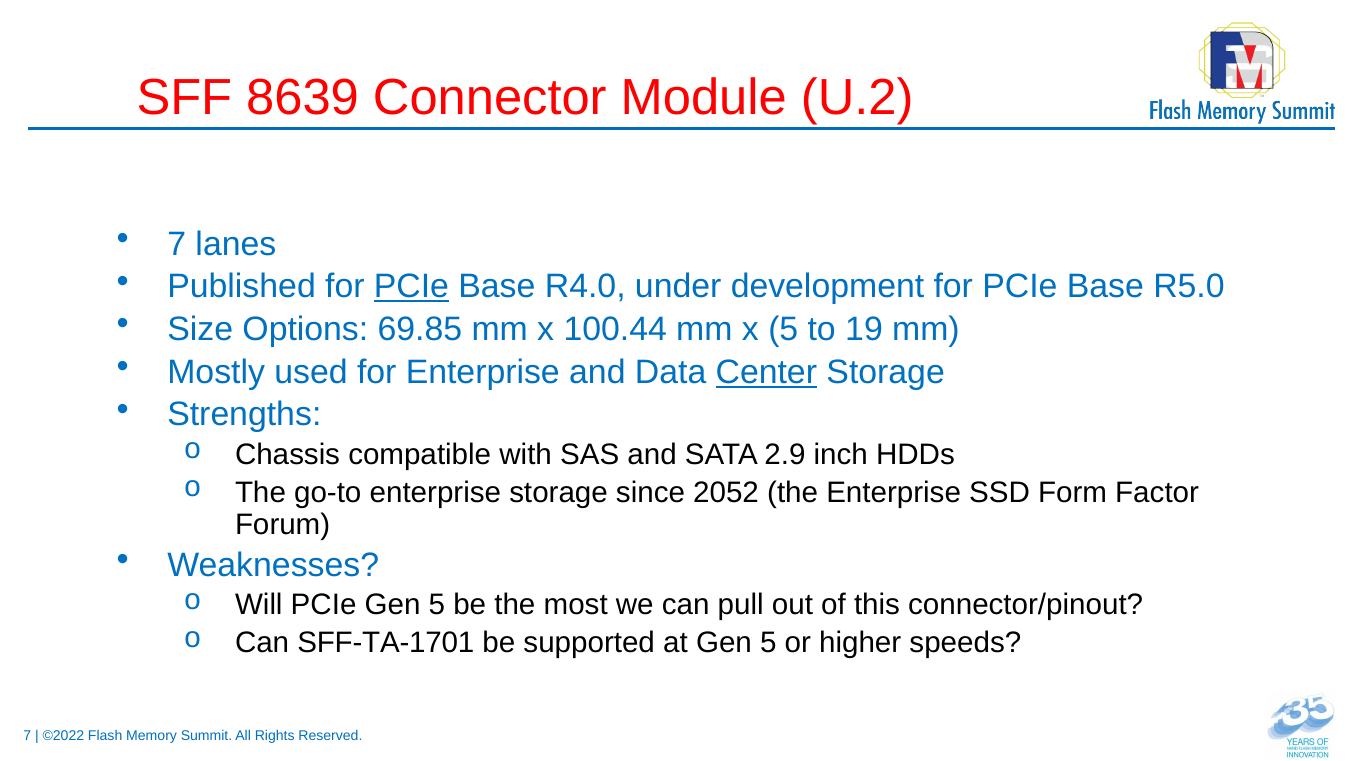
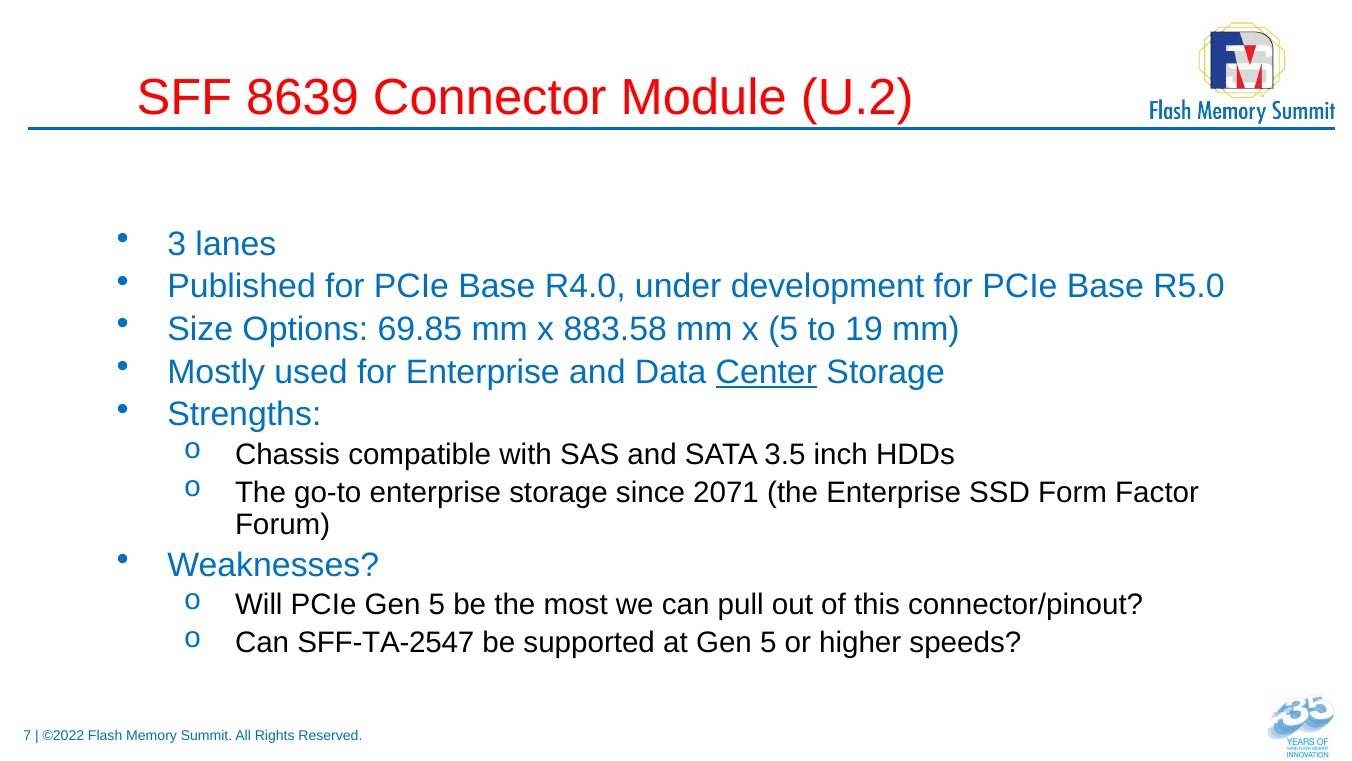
7: 7 -> 3 (177, 244)
PCIe underline: present -> none (411, 287)
100.44: 100.44 -> 883.58 (615, 329)
2.9: 2.9 -> 3.5 (785, 454)
2052: 2052 -> 2071 (726, 492)
SFF-TA-1701: SFF-TA-1701 -> SFF-TA-2547 (386, 643)
